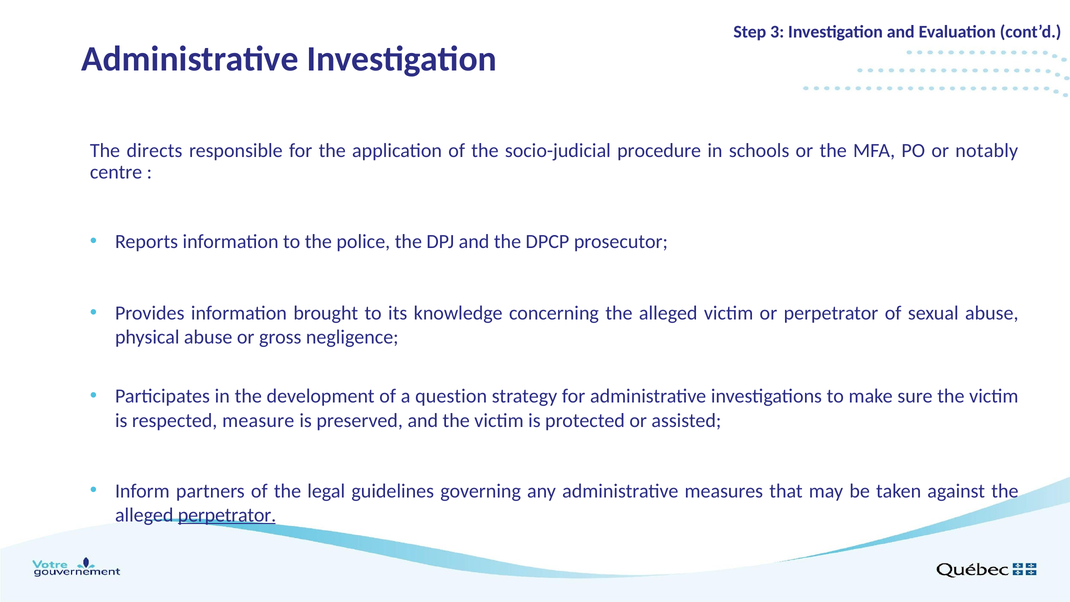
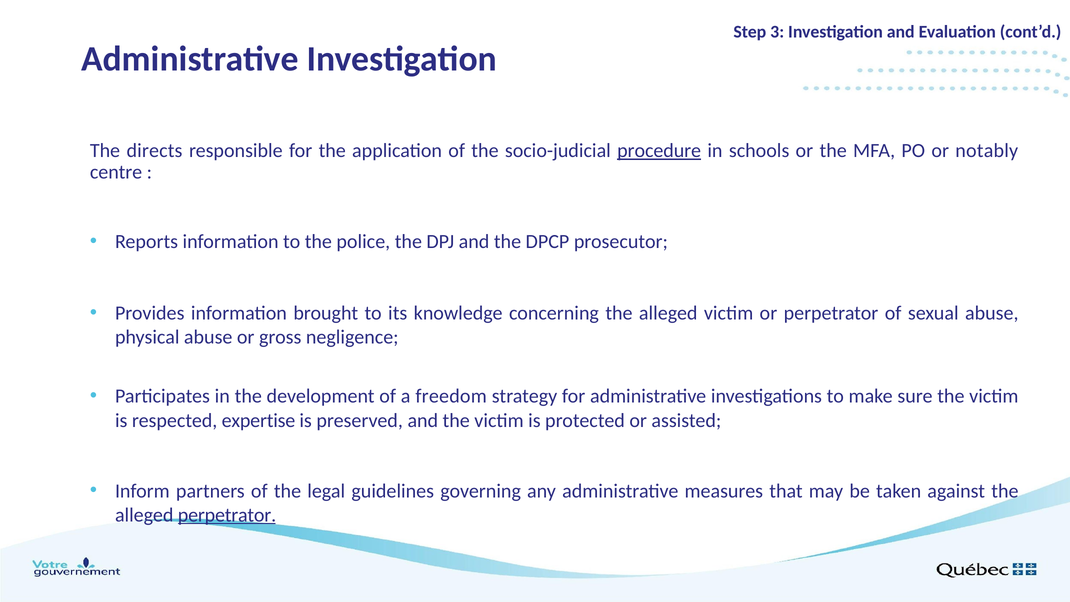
procedure underline: none -> present (659, 151)
question: question -> freedom (451, 396)
measure: measure -> expertise (258, 420)
